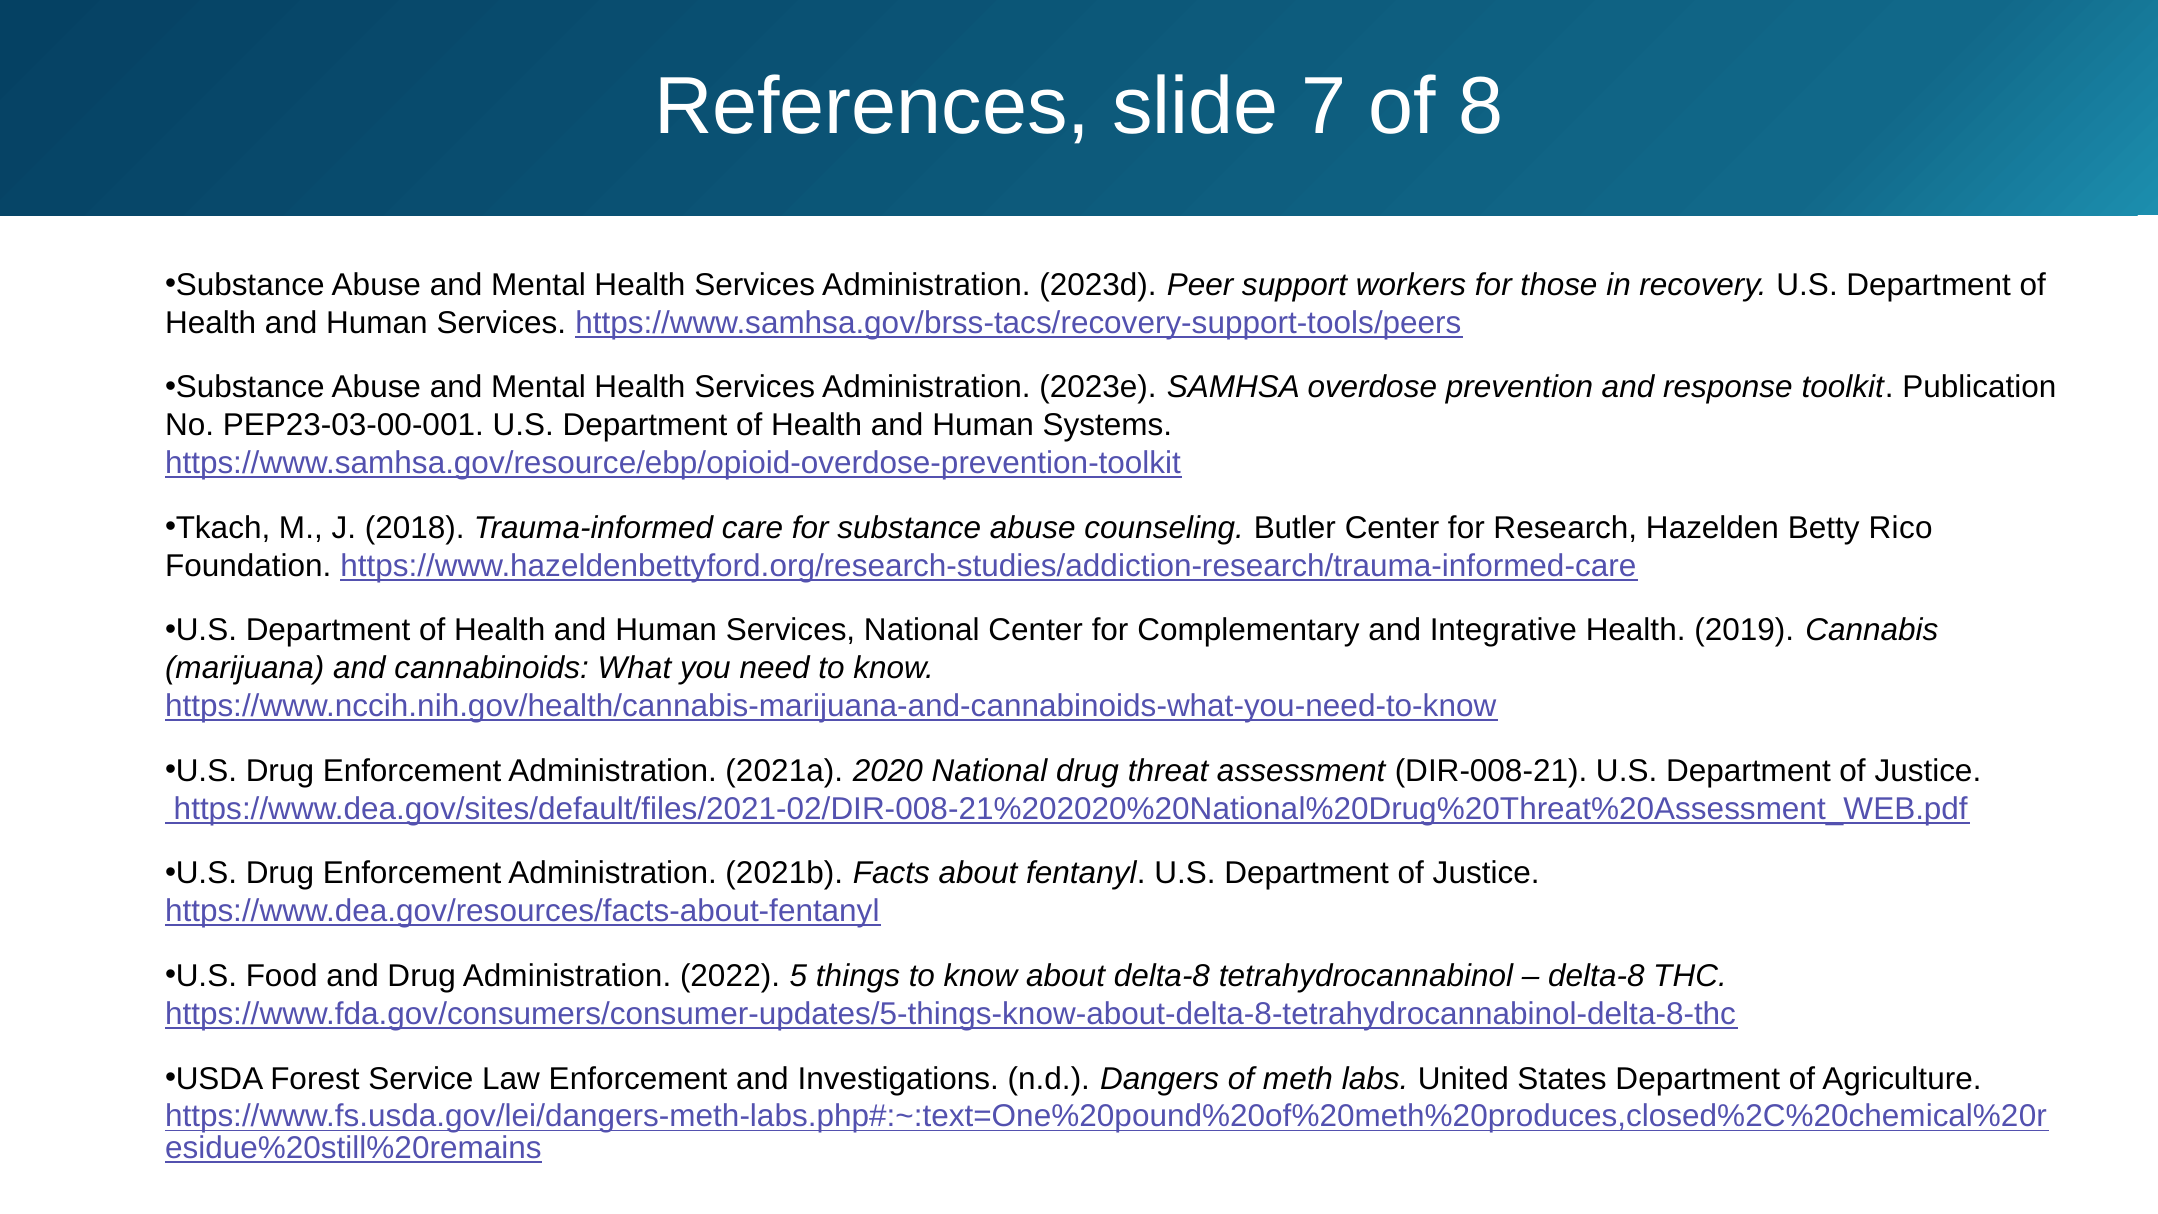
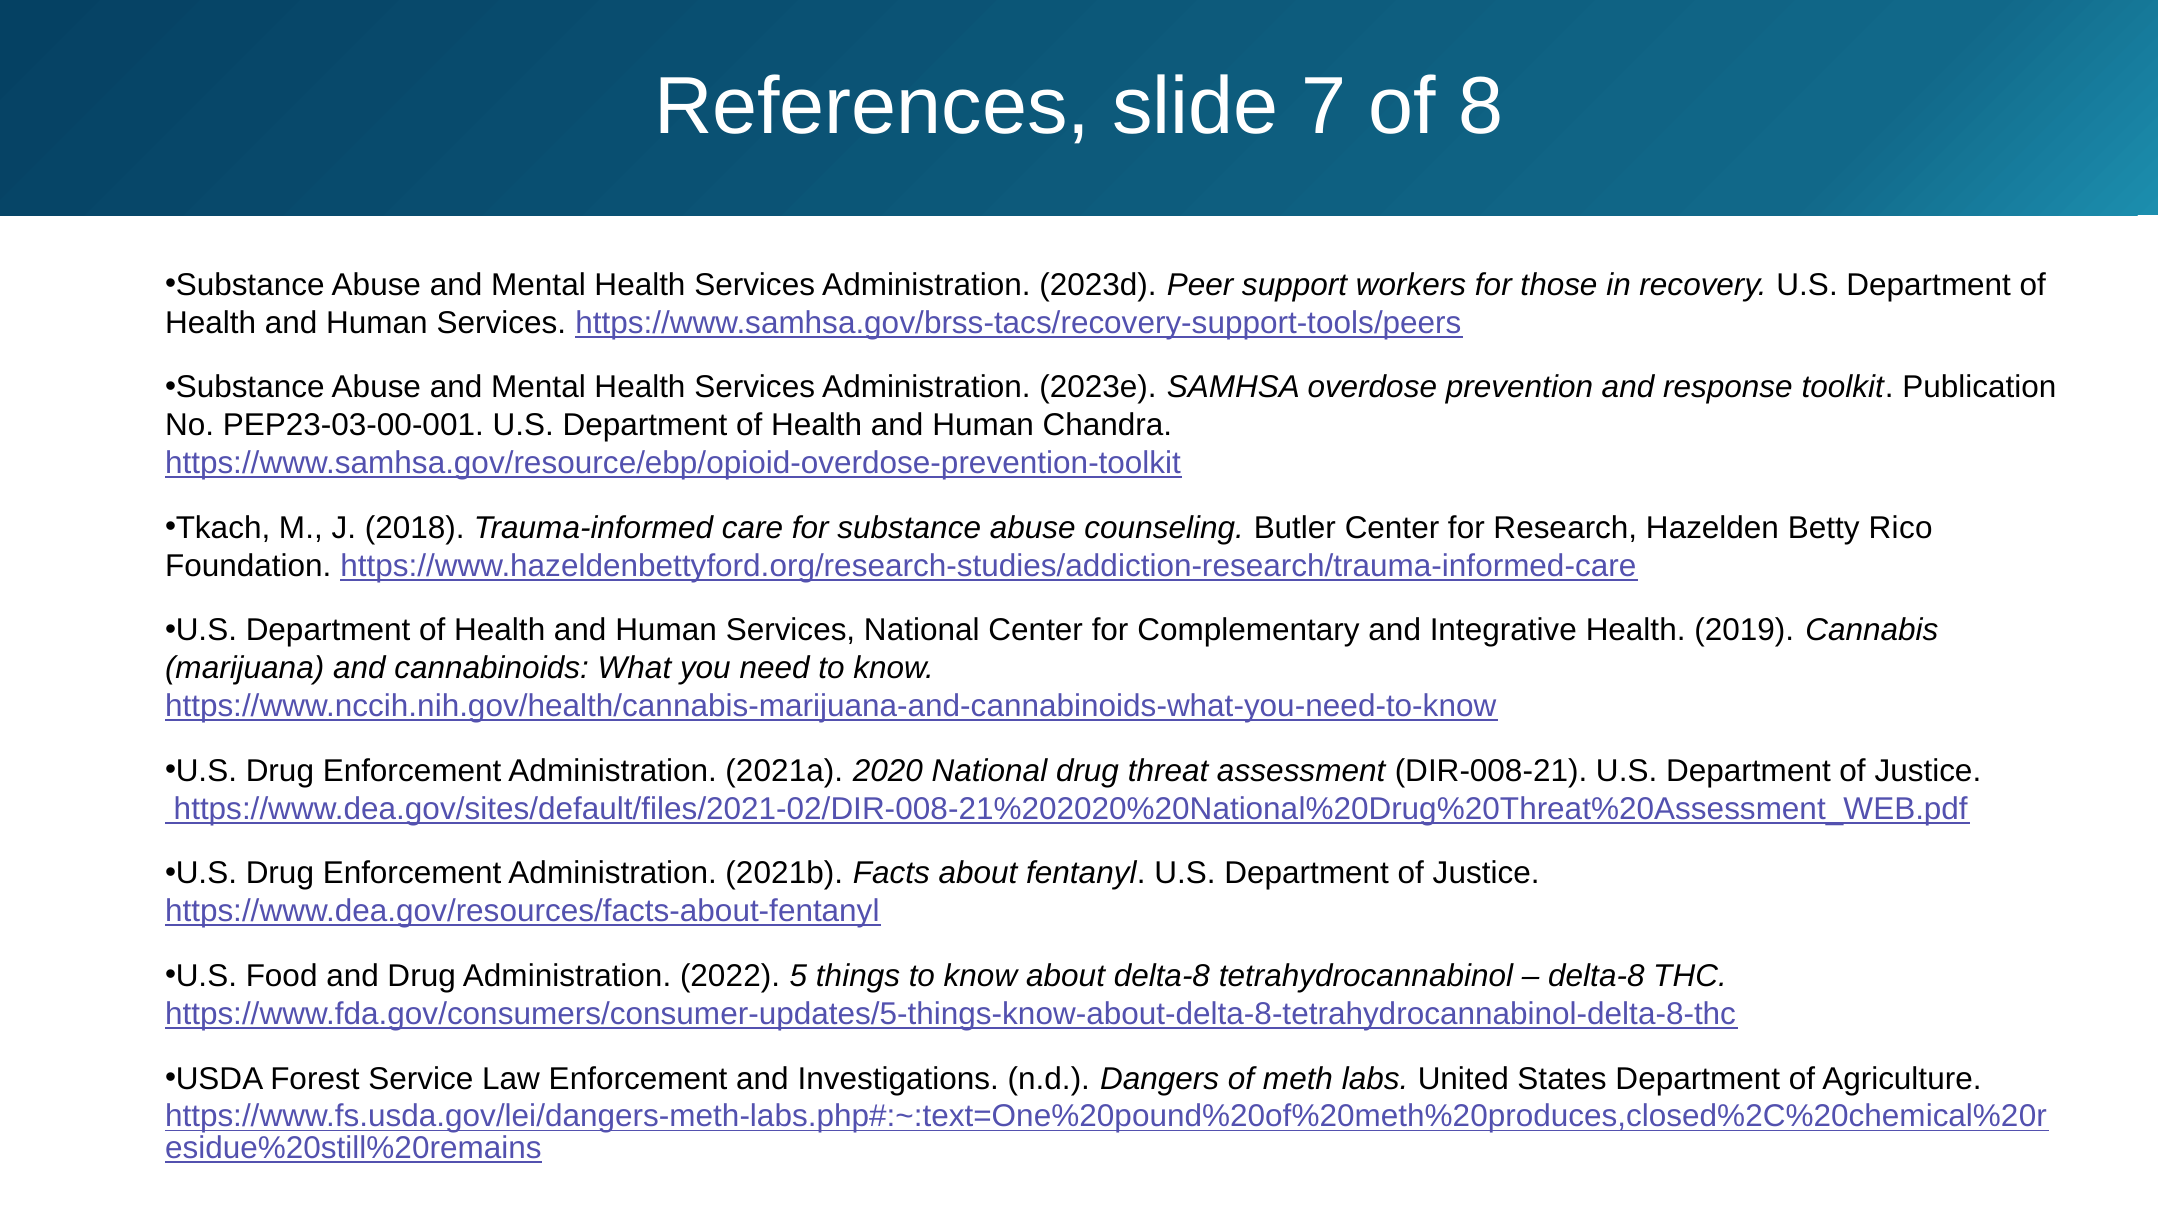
Systems: Systems -> Chandra (1107, 425)
